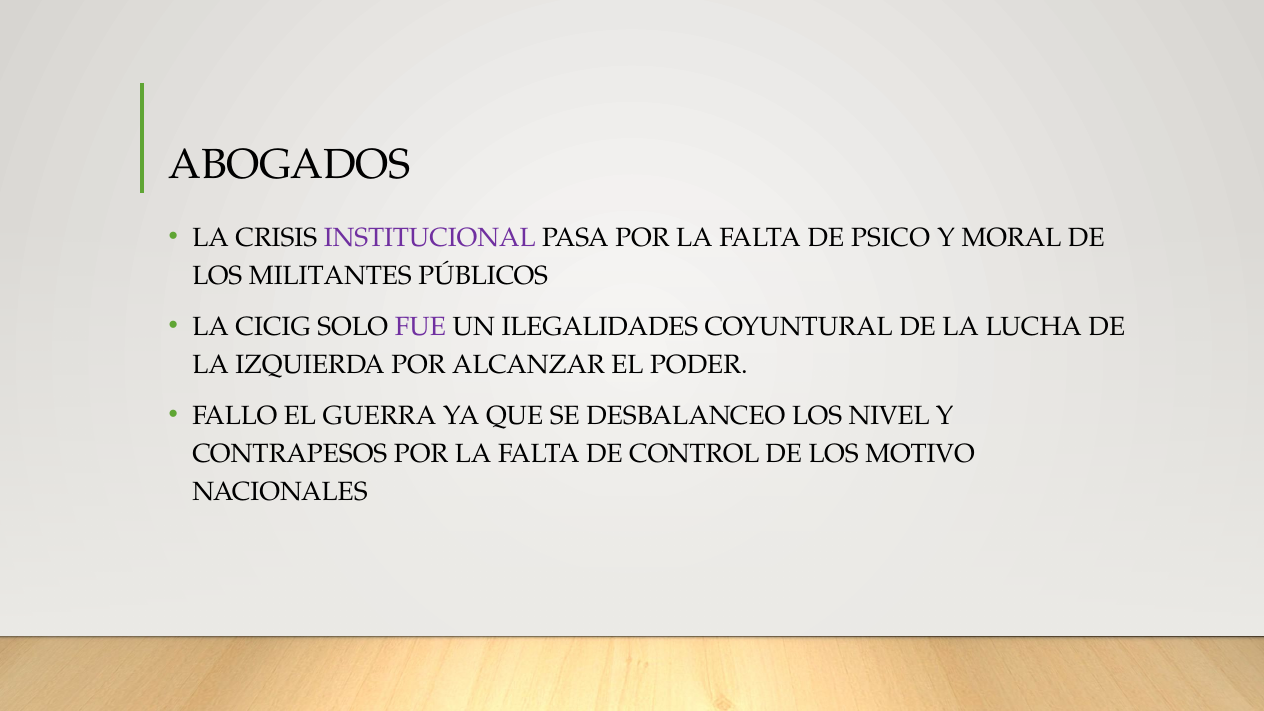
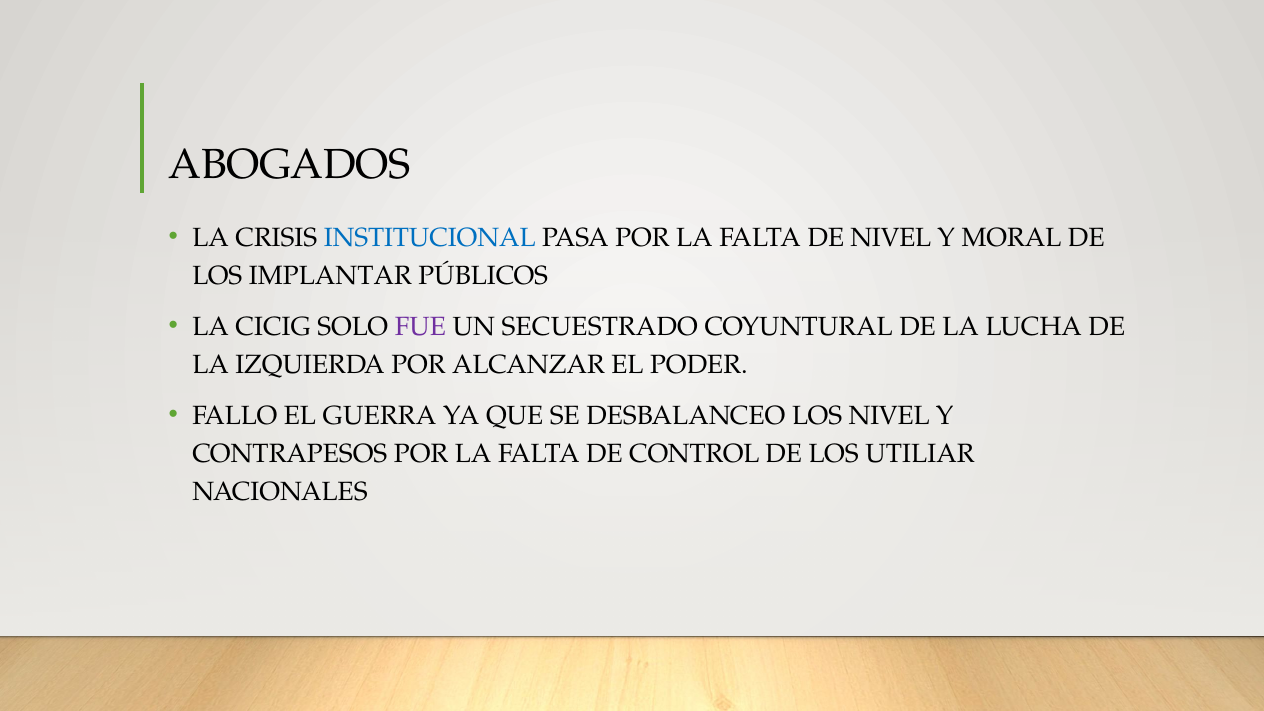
INSTITUCIONAL colour: purple -> blue (430, 238)
DE PSICO: PSICO -> NIVEL (891, 238)
MILITANTES: MILITANTES -> IMPLANTAR (330, 276)
ILEGALIDADES: ILEGALIDADES -> SECUESTRADO (600, 327)
MOTIVO: MOTIVO -> UTILIAR (920, 454)
